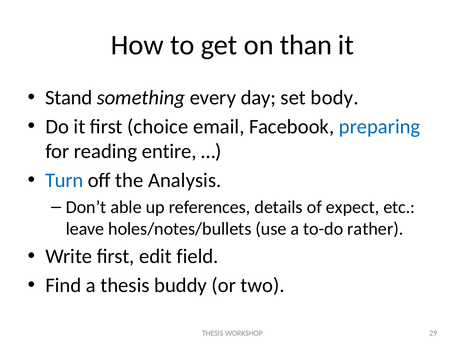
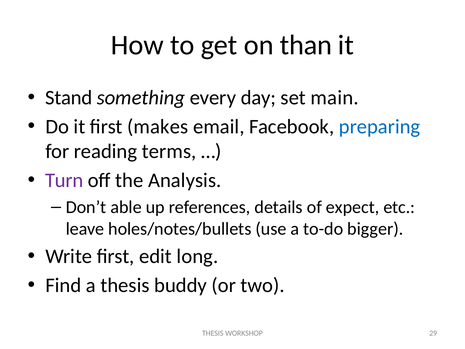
body: body -> main (335, 98)
choice: choice -> makes (158, 126)
entire: entire -> terms (169, 151)
Turn colour: blue -> purple (64, 180)
rather: rather -> bigger (375, 229)
field: field -> long (197, 256)
